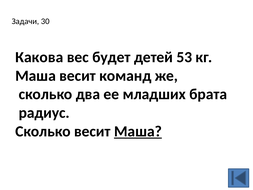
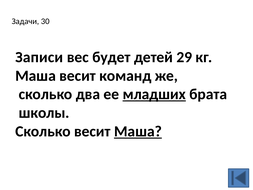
Какова: Какова -> Записи (39, 57)
53: 53 -> 29 (184, 57)
младших underline: none -> present (154, 94)
радиус: радиус -> школы (44, 113)
